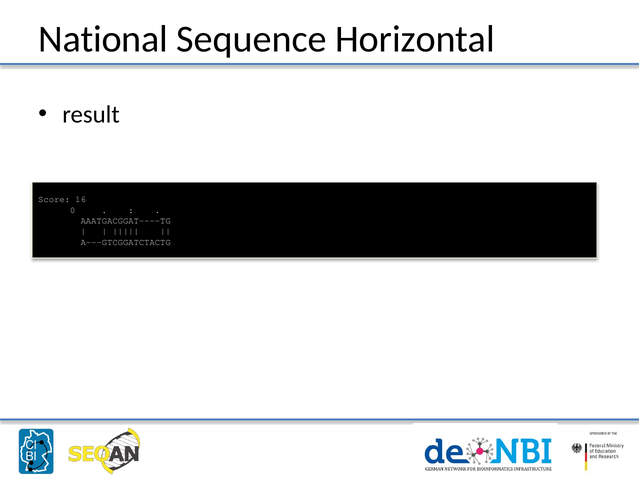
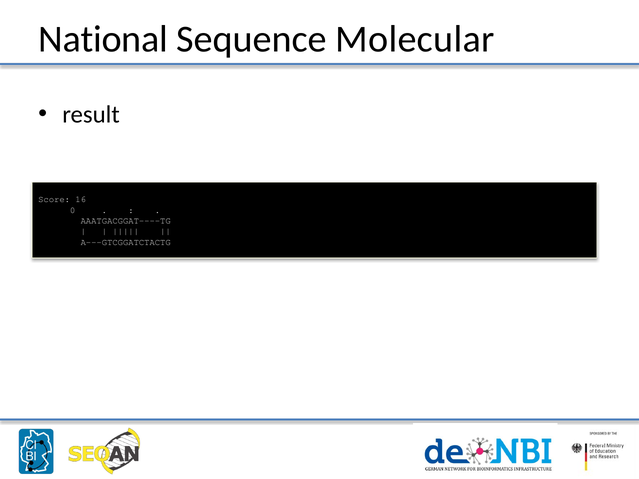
Horizontal: Horizontal -> Molecular (415, 39)
